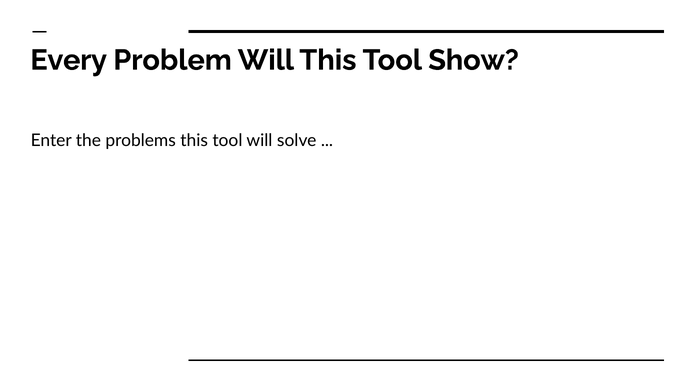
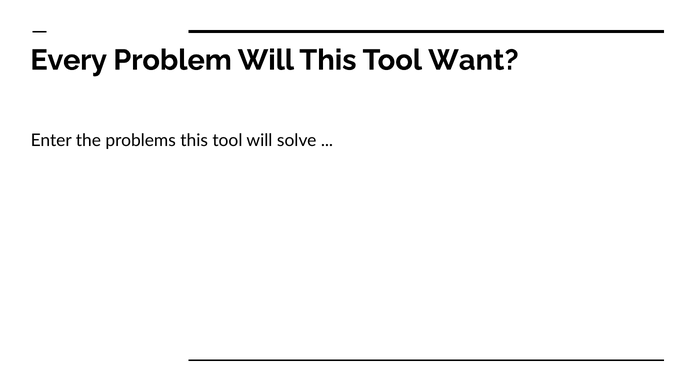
Show: Show -> Want (473, 60)
